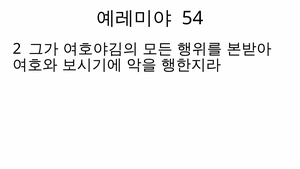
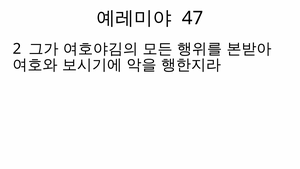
54: 54 -> 47 (193, 18)
